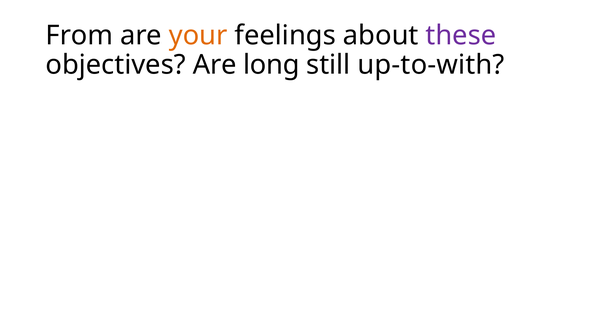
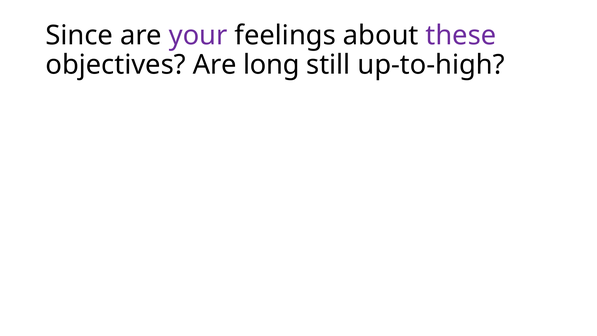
From: From -> Since (79, 35)
your colour: orange -> purple (198, 35)
up-to-with: up-to-with -> up-to-high (431, 65)
